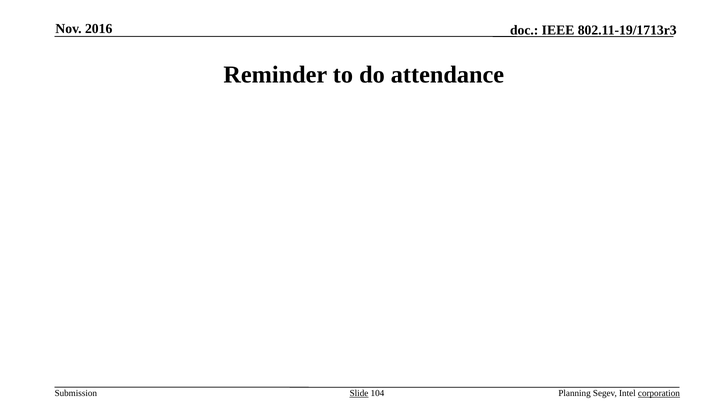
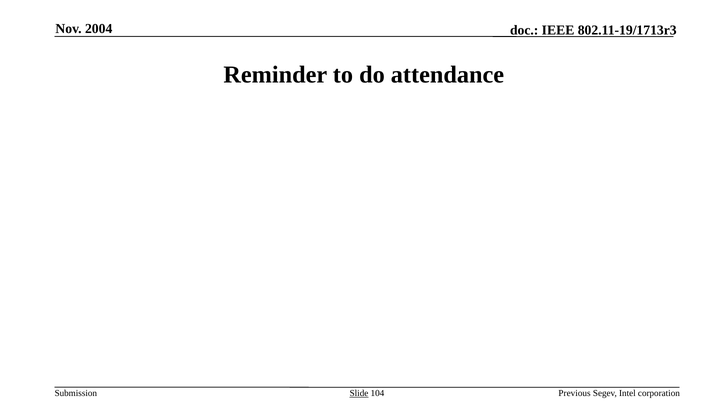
2016: 2016 -> 2004 (99, 29)
Planning: Planning -> Previous (575, 393)
corporation underline: present -> none (659, 393)
